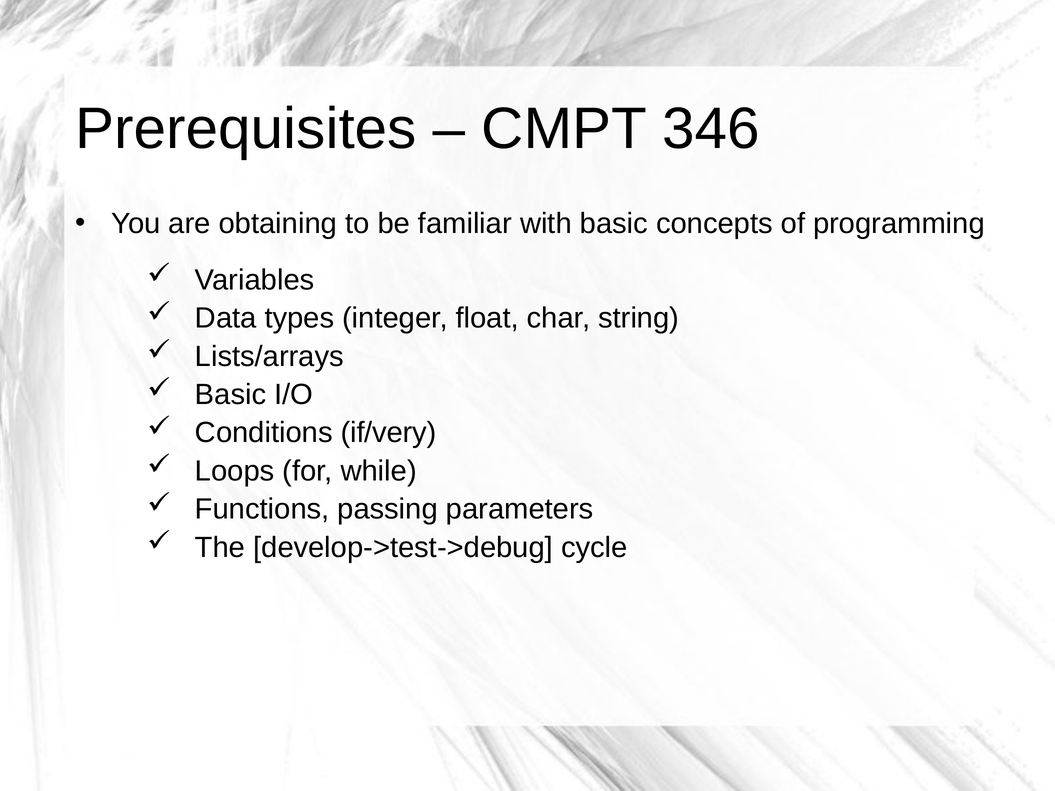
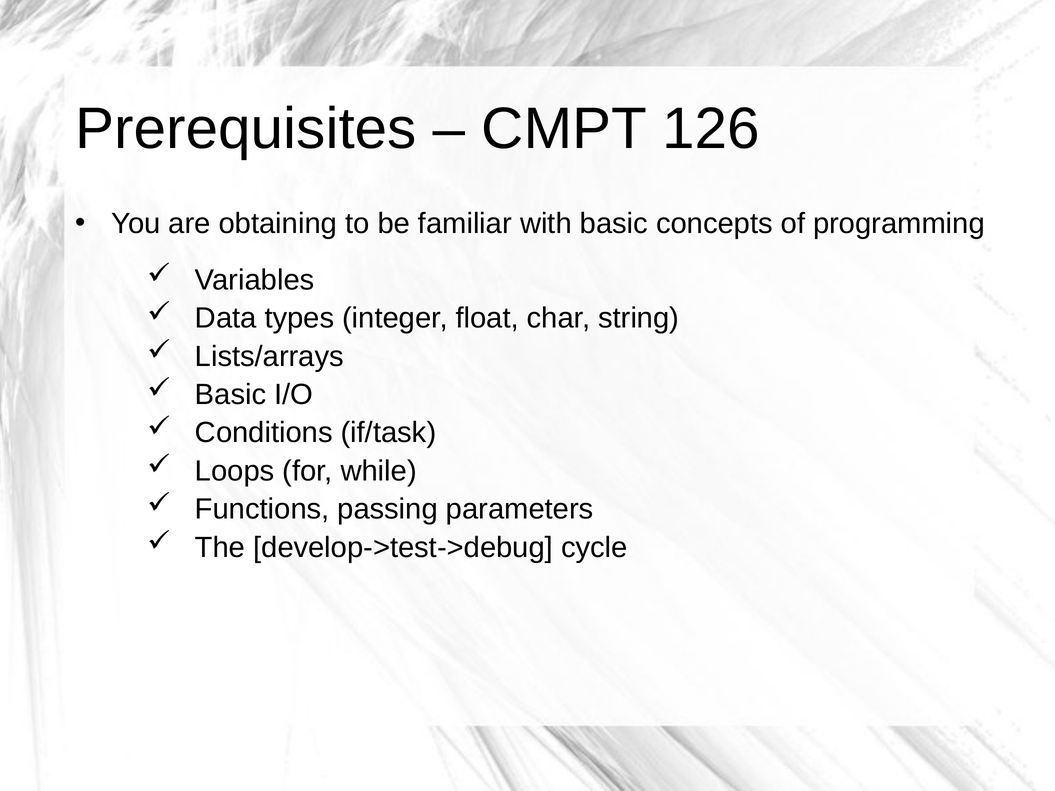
346: 346 -> 126 (711, 129)
if/very: if/very -> if/task (388, 433)
